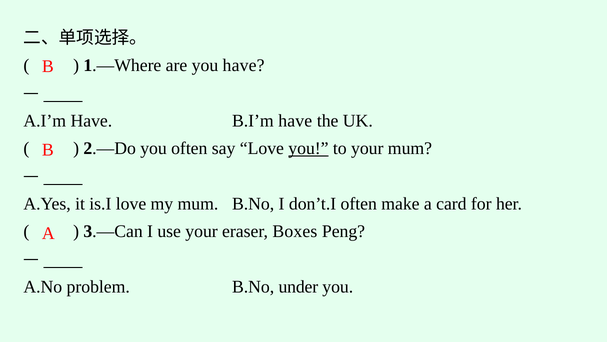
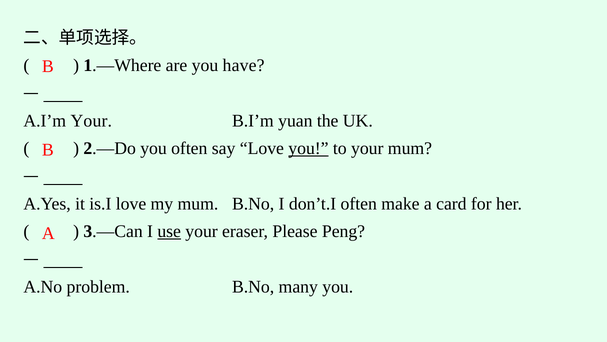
A.I’m Have: Have -> Your (91, 121)
B.I’m have: have -> yuan (295, 121)
use underline: none -> present (169, 231)
Boxes: Boxes -> Please (295, 231)
under: under -> many (298, 286)
